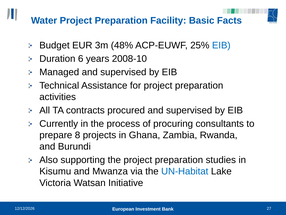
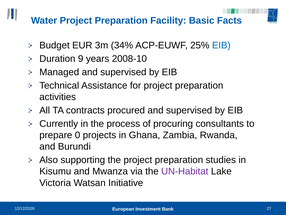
48%: 48% -> 34% (122, 45)
6: 6 -> 9 (81, 59)
8: 8 -> 0 (78, 135)
UN-Habitat colour: blue -> purple (185, 171)
